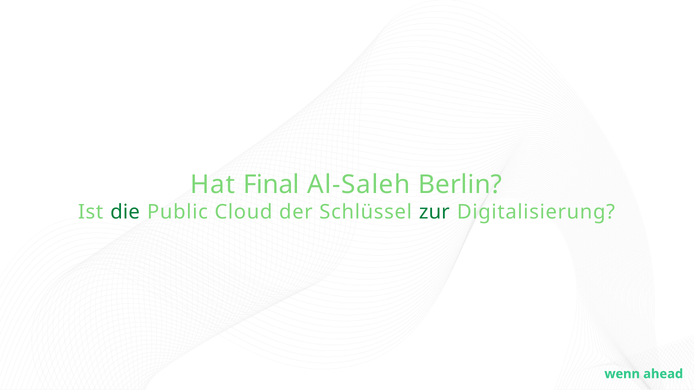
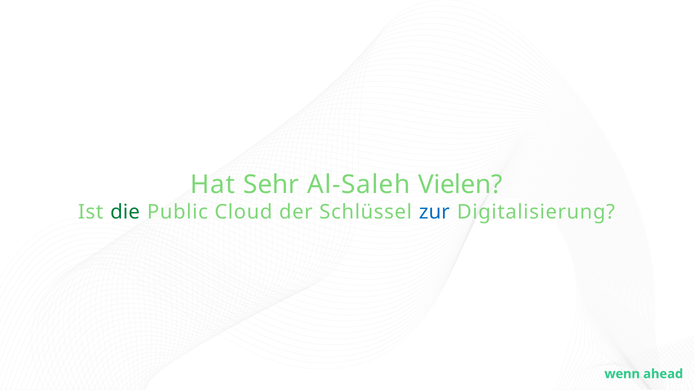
Final: Final -> Sehr (271, 185)
Berlin: Berlin -> Vielen (460, 185)
zur colour: green -> blue (434, 212)
